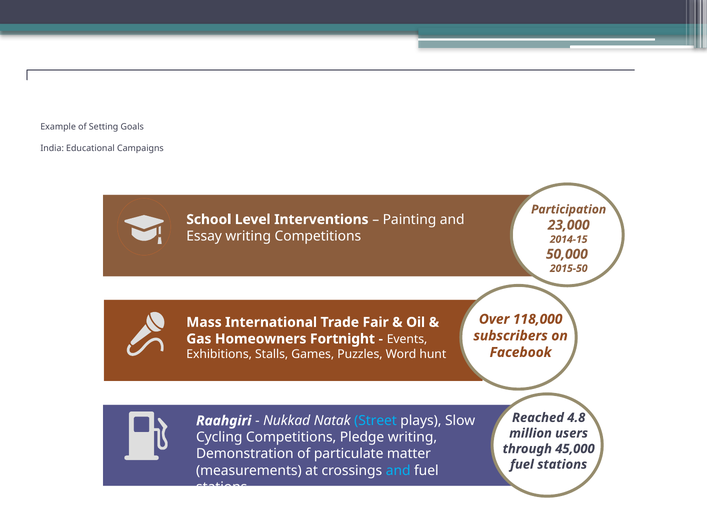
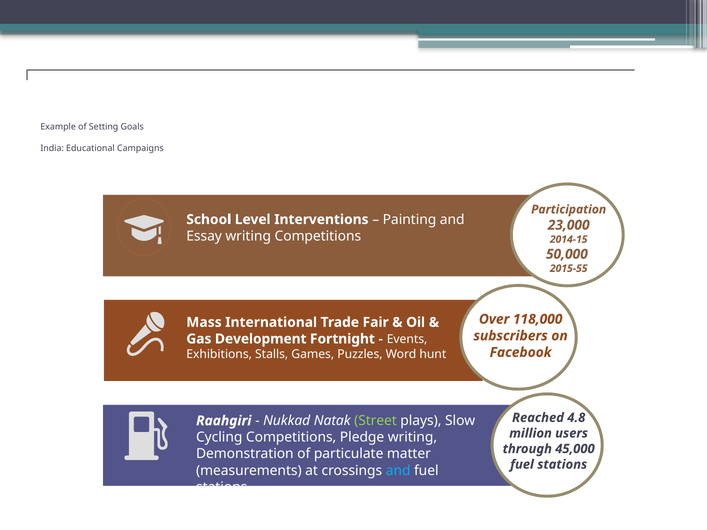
2015-50: 2015-50 -> 2015-55 (569, 269)
Homeowners: Homeowners -> Development (261, 339)
Street colour: light blue -> light green (376, 421)
